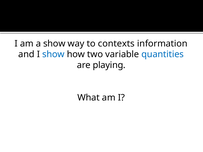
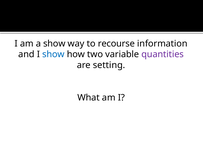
contexts: contexts -> recourse (116, 44)
quantities colour: blue -> purple (163, 54)
playing: playing -> setting (109, 65)
